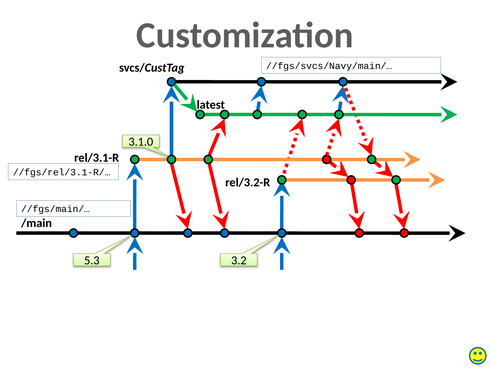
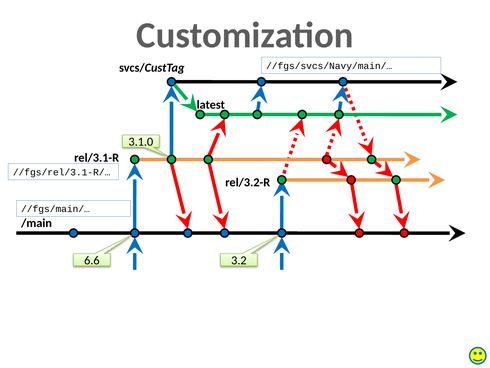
5.3: 5.3 -> 6.6 (92, 260)
